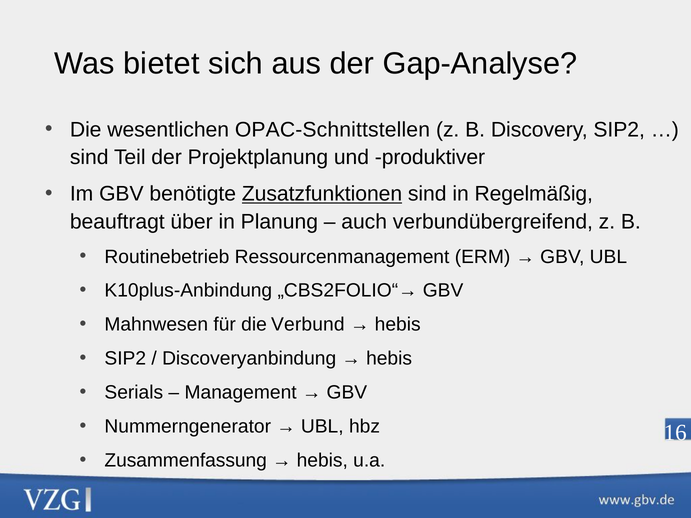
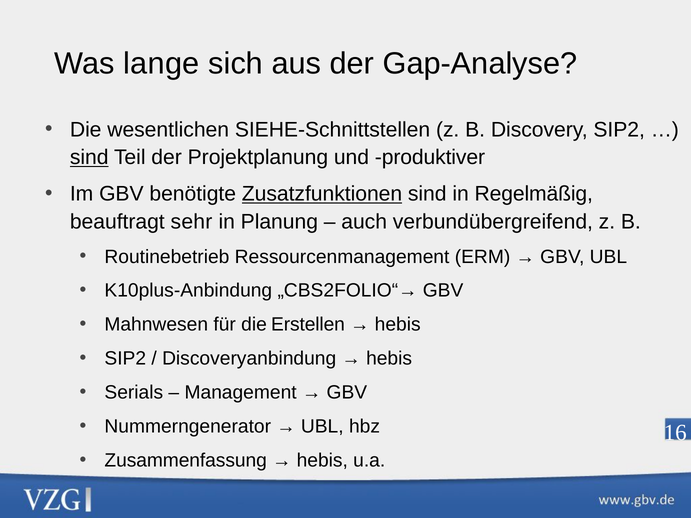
bietet: bietet -> lange (161, 63)
OPAC-Schnittstellen: OPAC-Schnittstellen -> SIEHE-Schnittstellen (333, 130)
sind underline: none -> present (89, 157)
über: über -> sehr (191, 222)
Verbund: Verbund -> Erstellen (308, 325)
